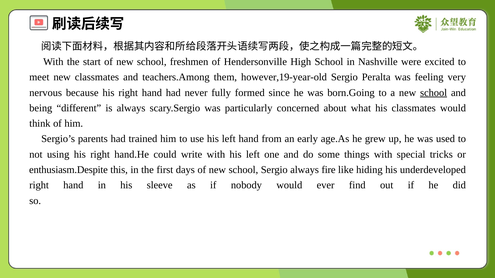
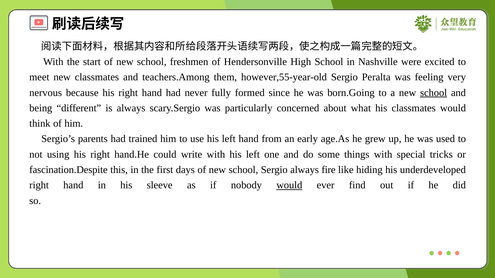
however,19-year-old: however,19-year-old -> however,55-year-old (284, 77)
enthusiasm.Despite: enthusiasm.Despite -> fascination.Despite (68, 170)
would underline: none -> present (289, 186)
